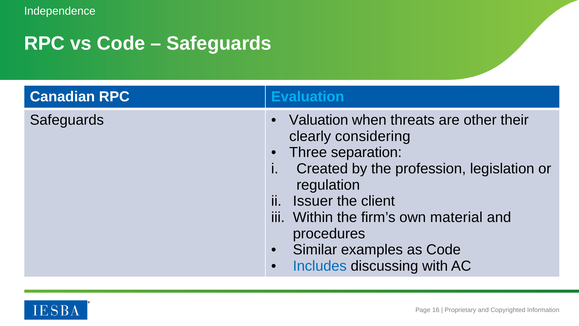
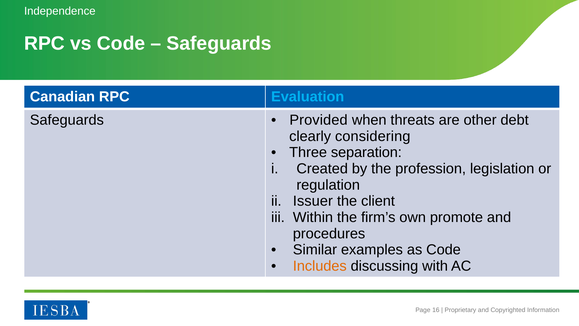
Valuation: Valuation -> Provided (319, 120)
their: their -> debt (515, 120)
material: material -> promote (456, 217)
Includes colour: blue -> orange (320, 266)
